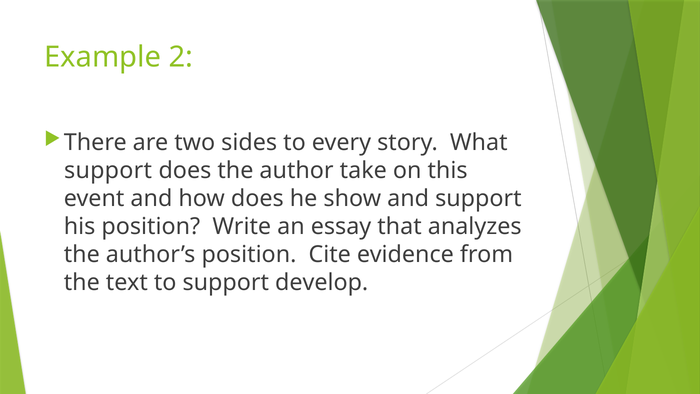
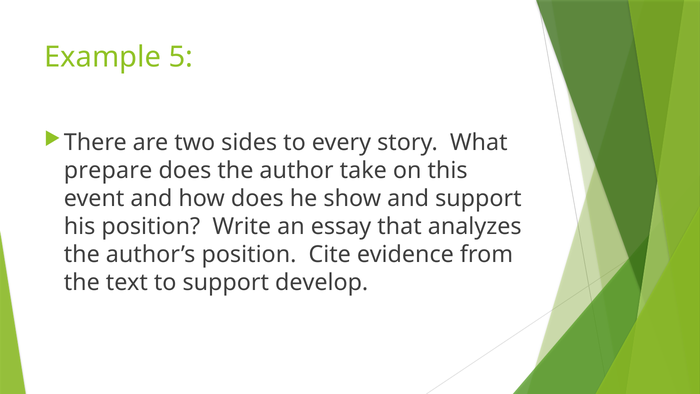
2: 2 -> 5 (181, 57)
support: support -> prepare (108, 170)
